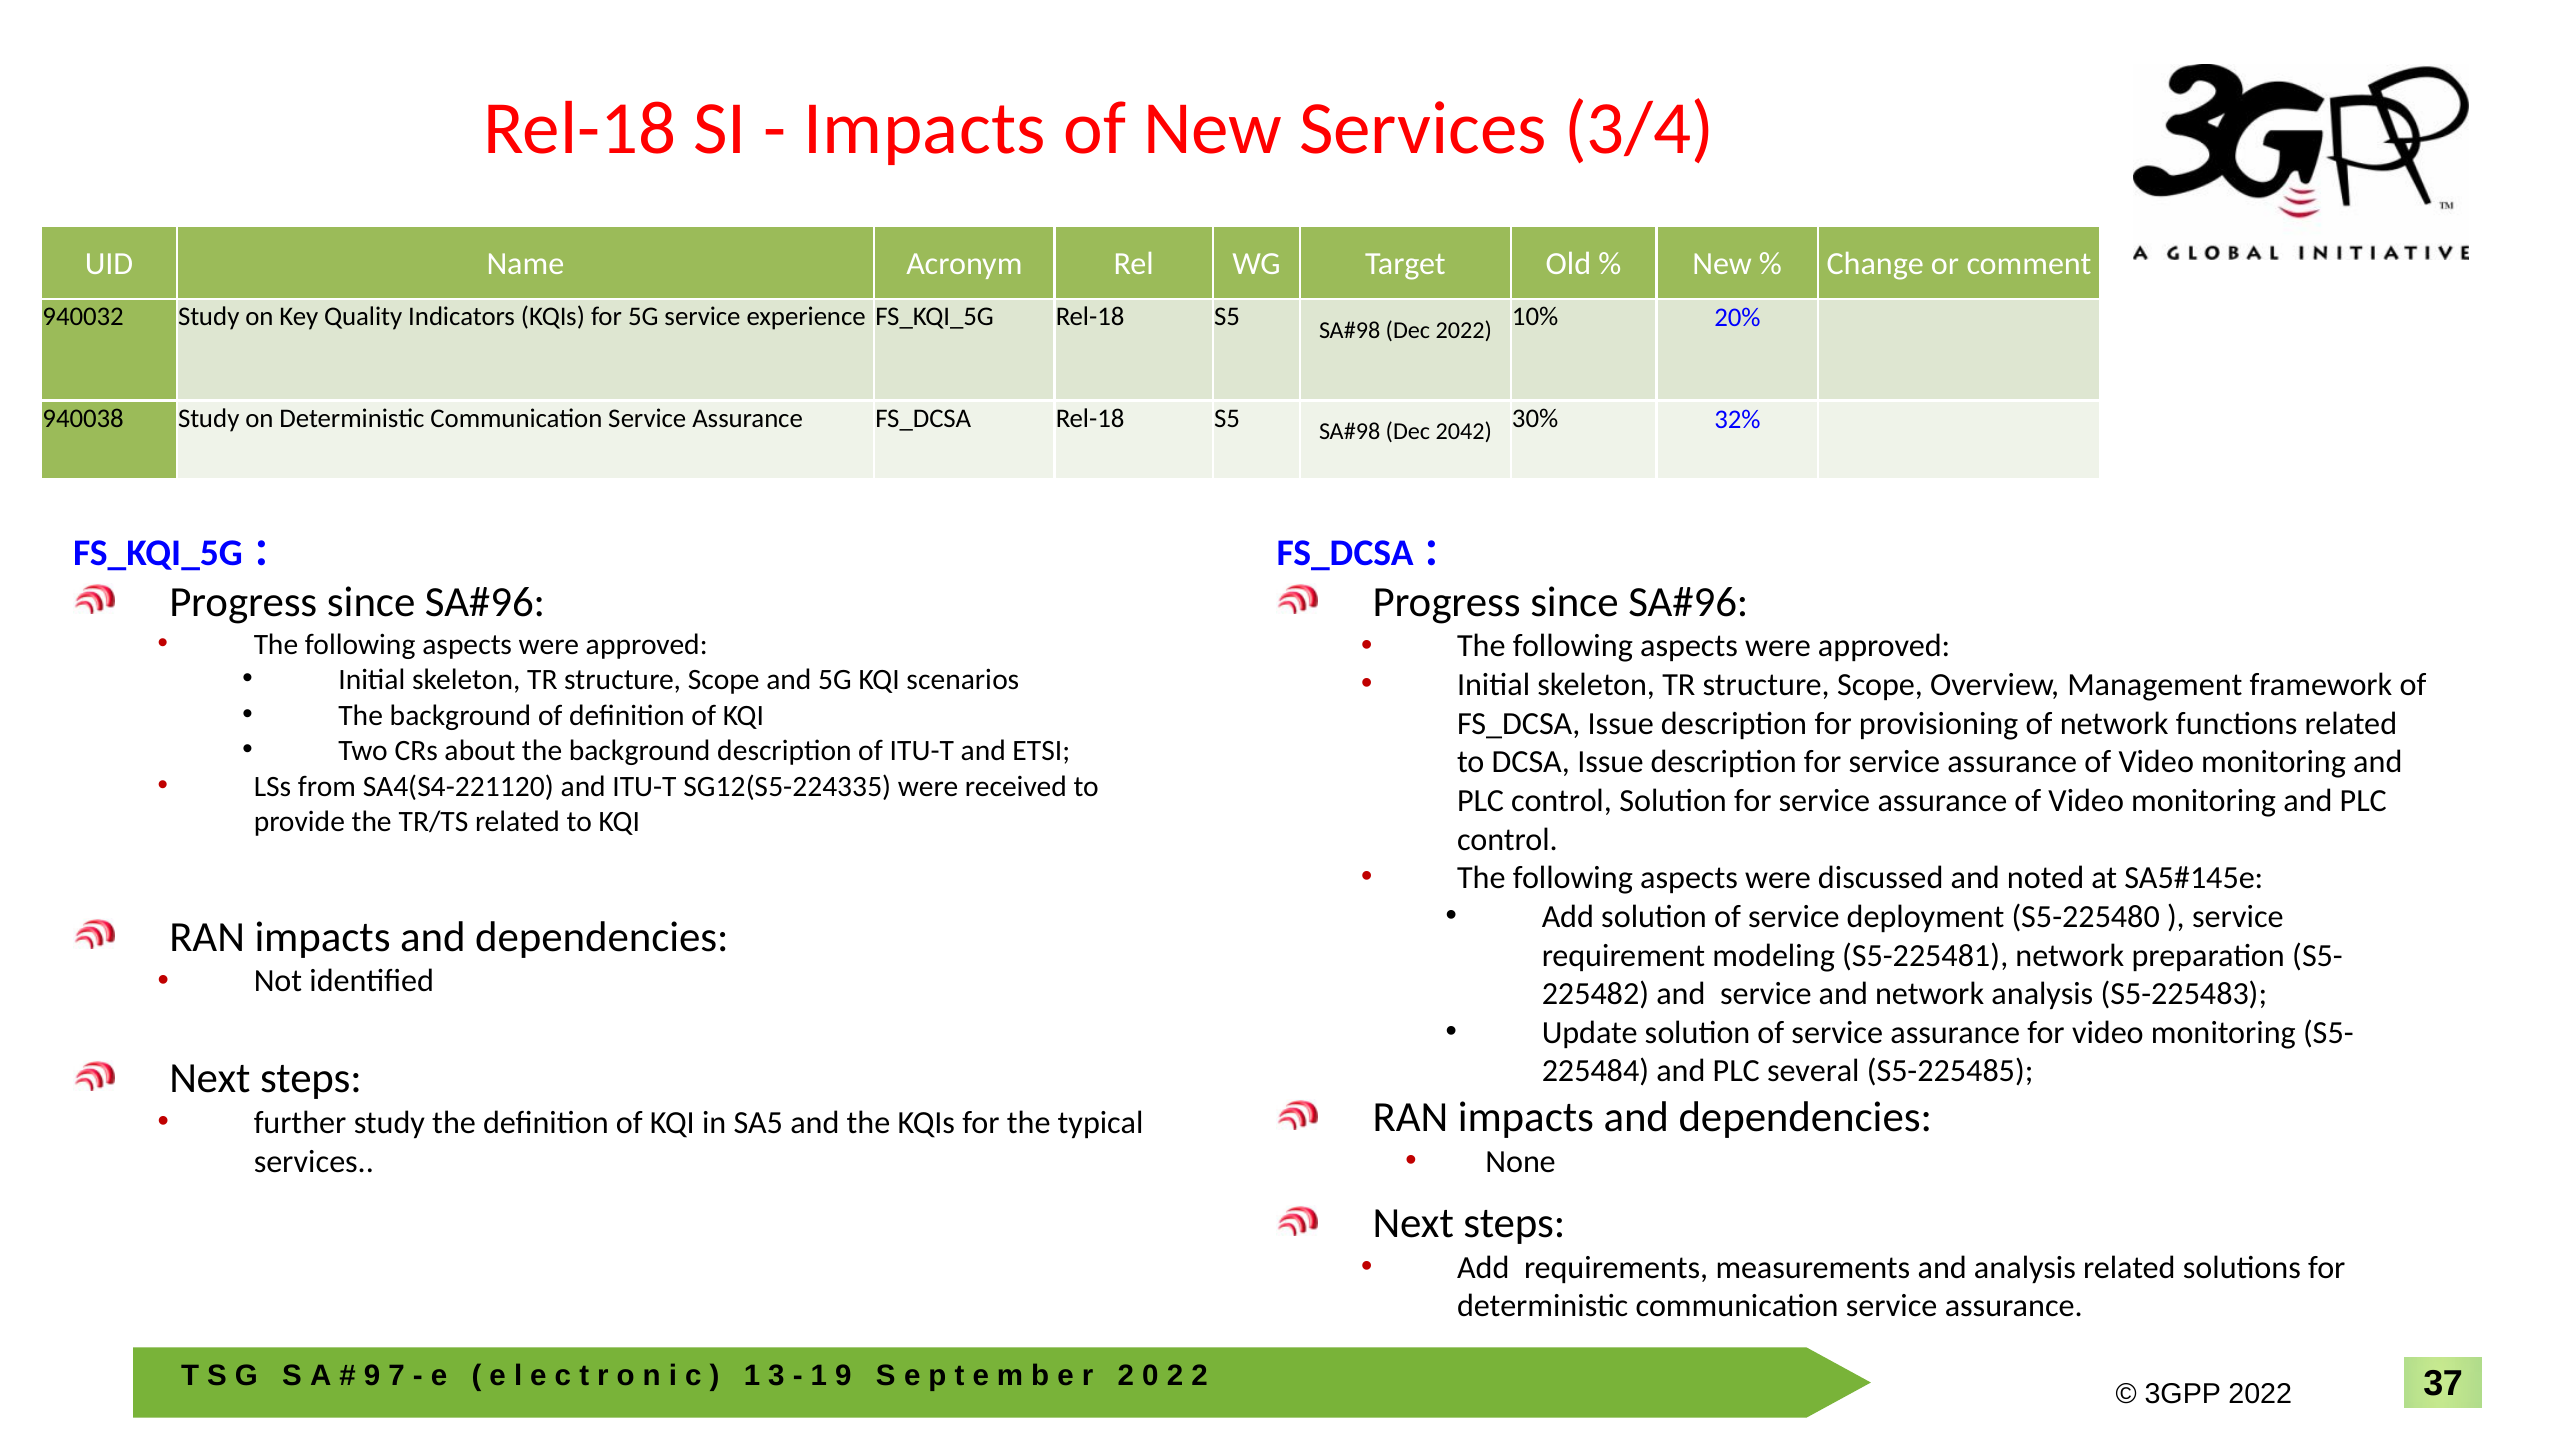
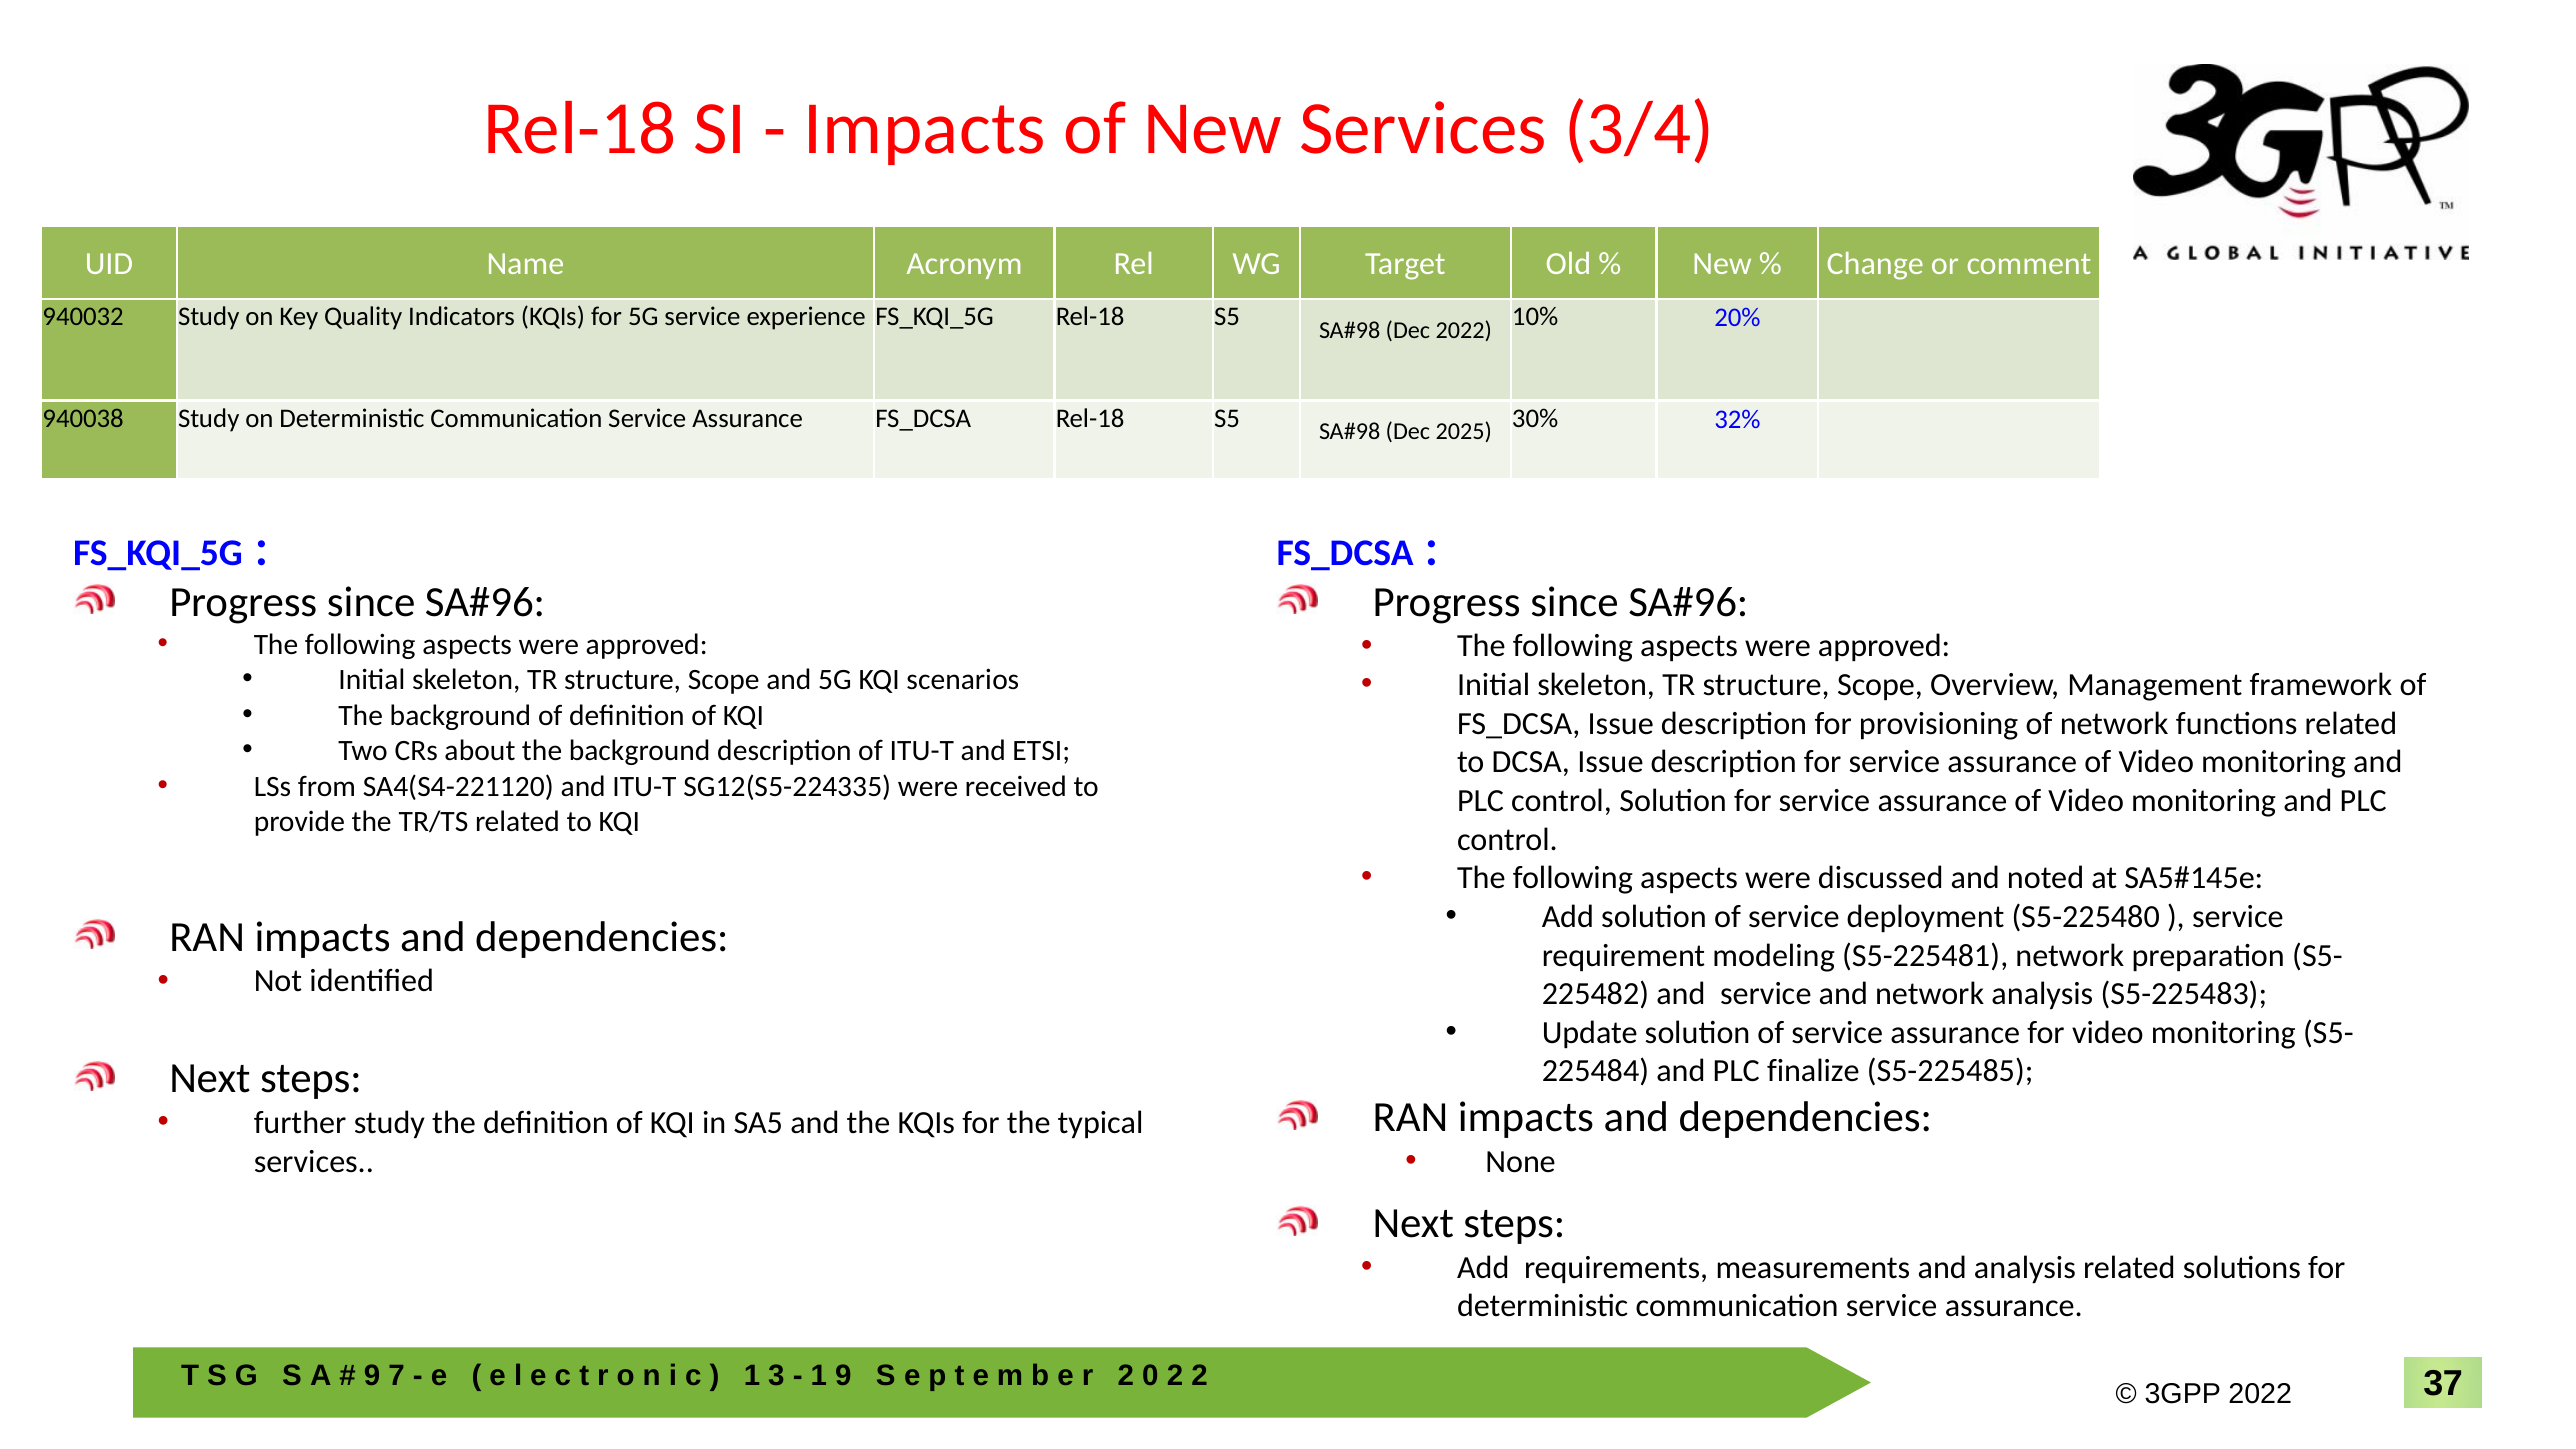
2042: 2042 -> 2025 (1464, 432)
several: several -> finalize (1813, 1071)
